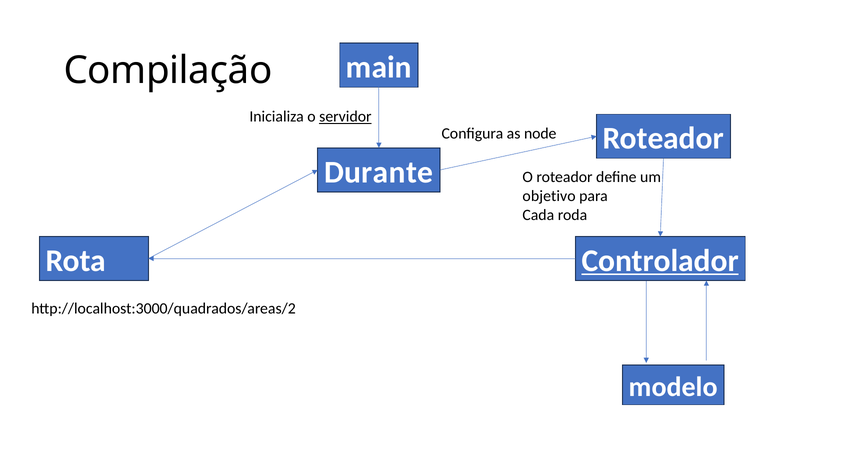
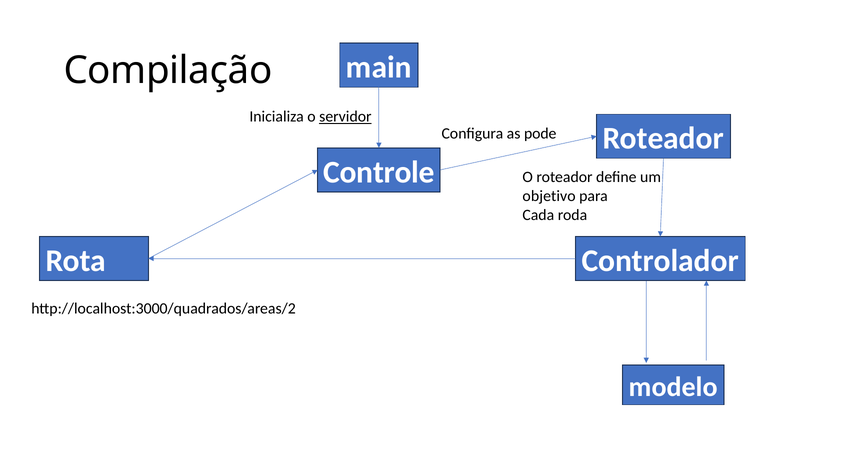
node: node -> pode (540, 133)
Durante: Durante -> Controle (379, 172)
Controlador underline: present -> none (660, 261)
